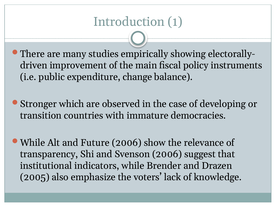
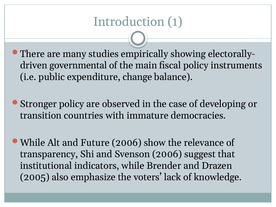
improvement: improvement -> governmental (78, 65)
Stronger which: which -> policy (72, 104)
